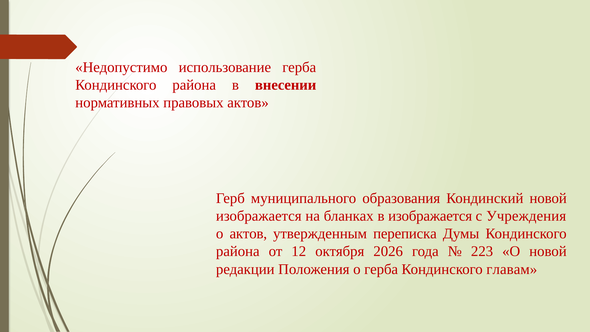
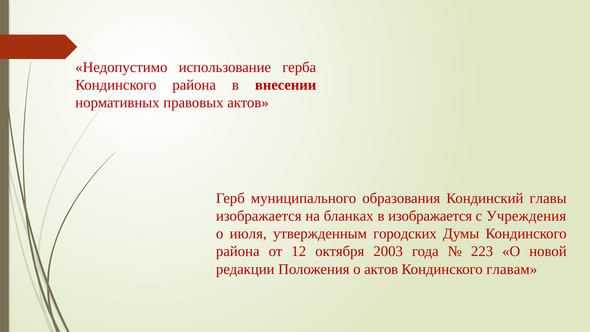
Кондинский новой: новой -> главы (548, 198)
о актов: актов -> июля (248, 234)
переписка: переписка -> городских (405, 234)
2026: 2026 -> 2003 (388, 251)
о герба: герба -> актов (381, 269)
